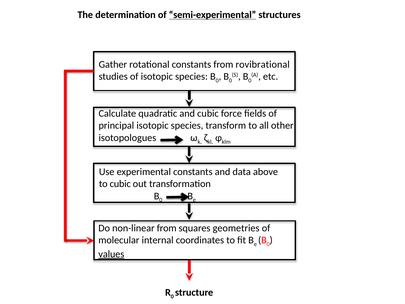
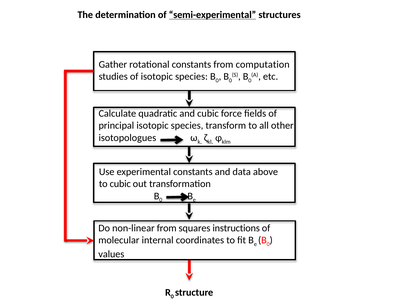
rovibrational: rovibrational -> computation (263, 64)
geometries: geometries -> instructions (236, 228)
values underline: present -> none (111, 254)
